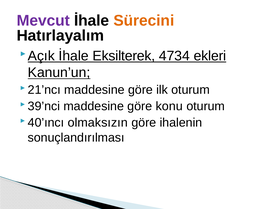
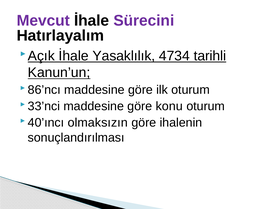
Sürecini colour: orange -> purple (144, 21)
Eksilterek: Eksilterek -> Yasaklılık (124, 56)
ekleri: ekleri -> tarihli (210, 56)
21’ncı: 21’ncı -> 86’ncı (44, 90)
39’nci: 39’nci -> 33’nci (44, 106)
